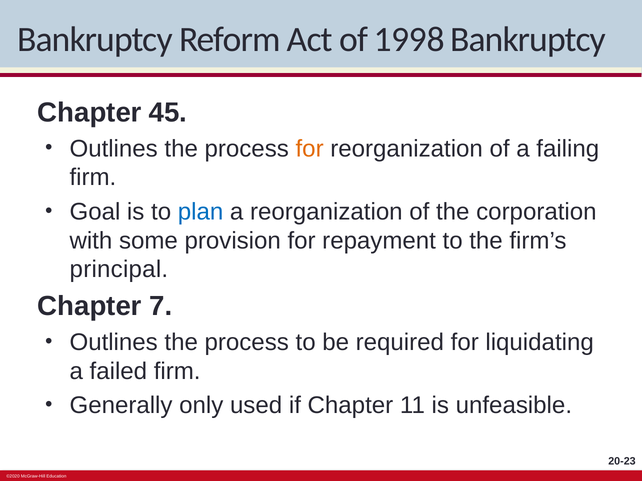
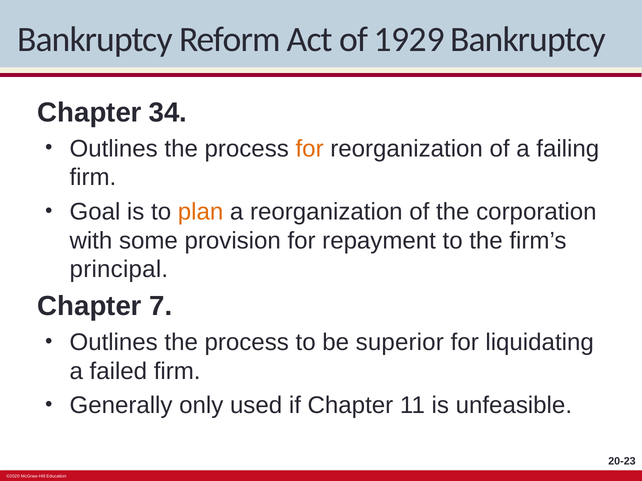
1998: 1998 -> 1929 (409, 40)
45: 45 -> 34 (168, 113)
plan colour: blue -> orange (201, 212)
required: required -> superior (400, 343)
